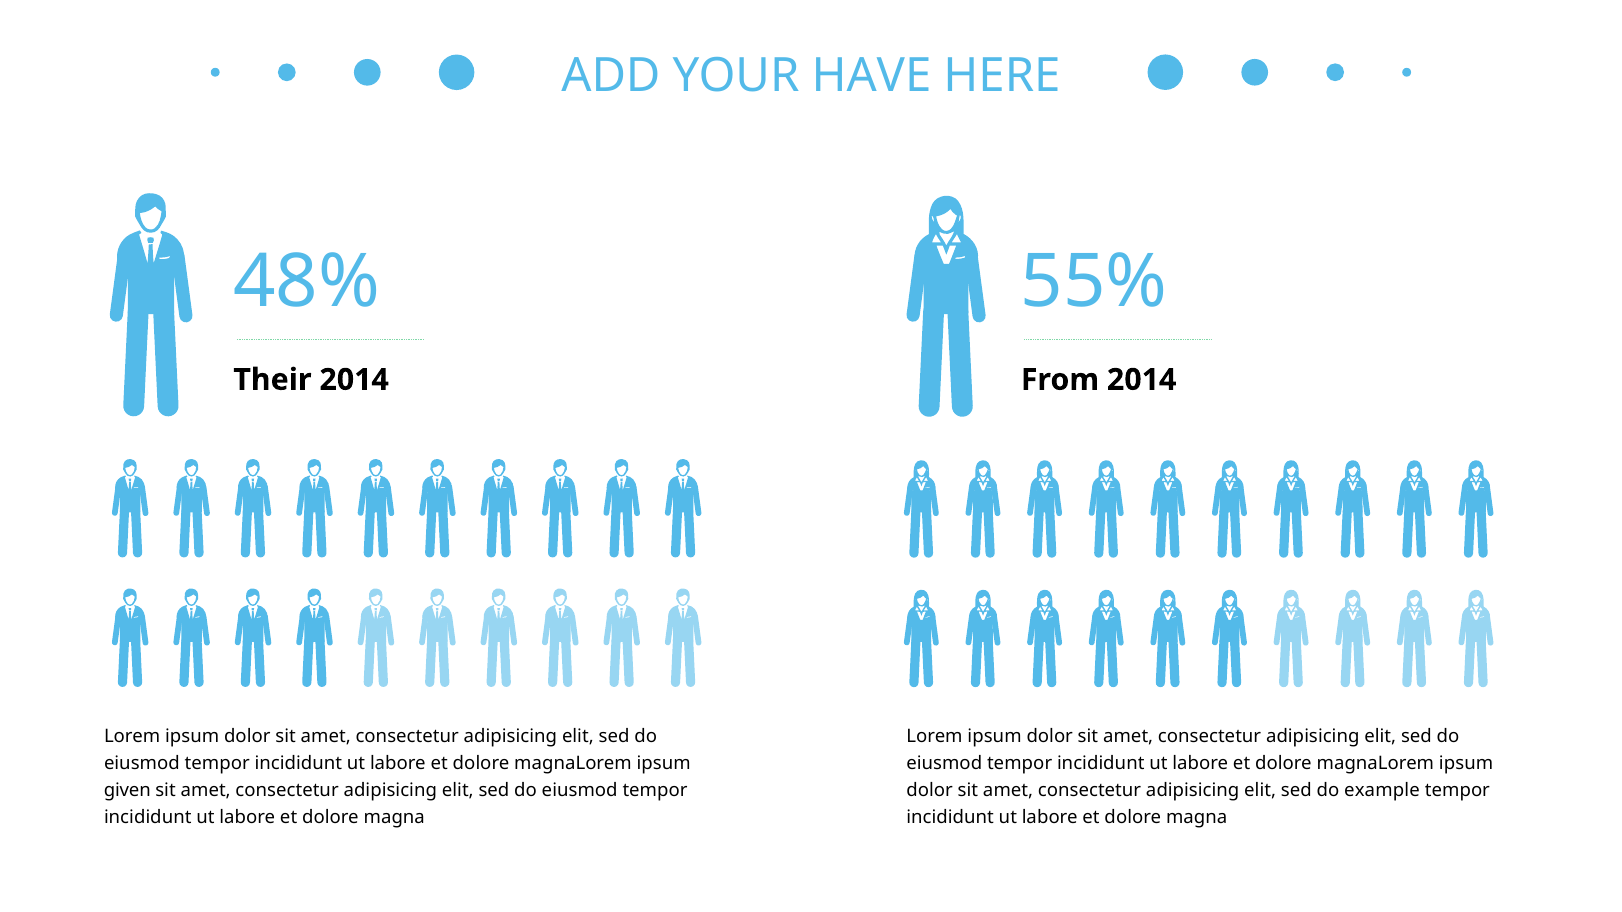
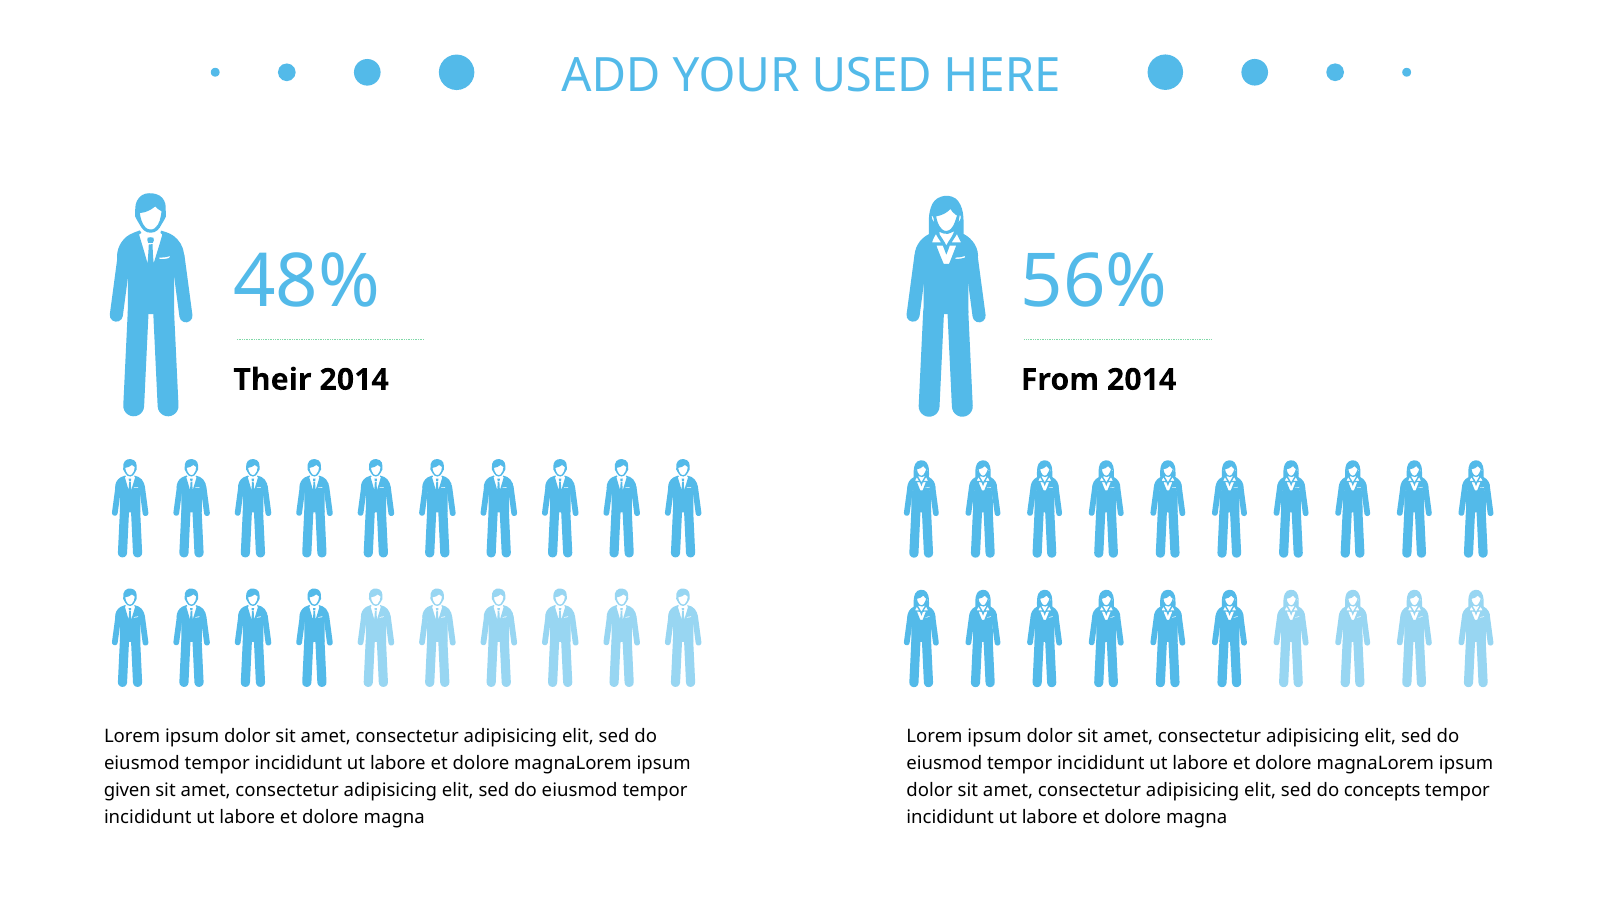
HAVE: HAVE -> USED (872, 76)
55%: 55% -> 56% (1094, 282)
example: example -> concepts (1382, 791)
